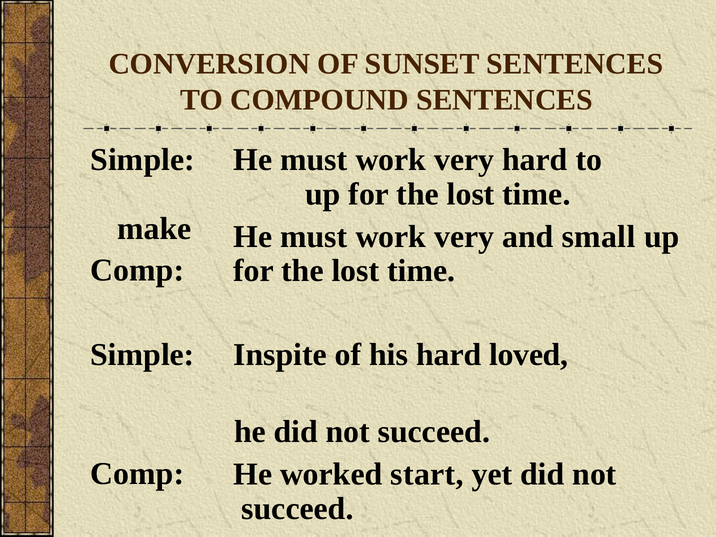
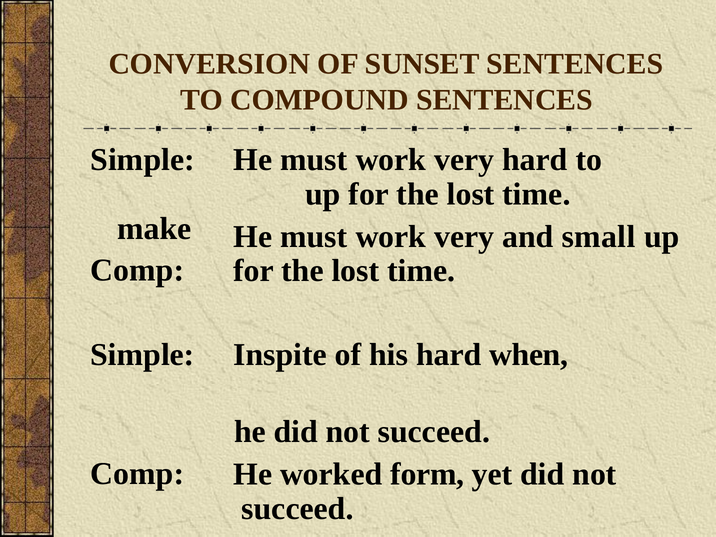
loved: loved -> when (529, 355)
start: start -> form (427, 474)
